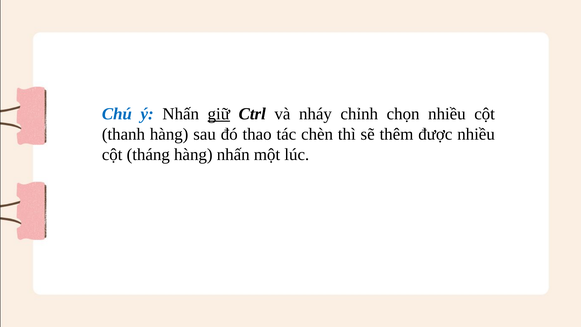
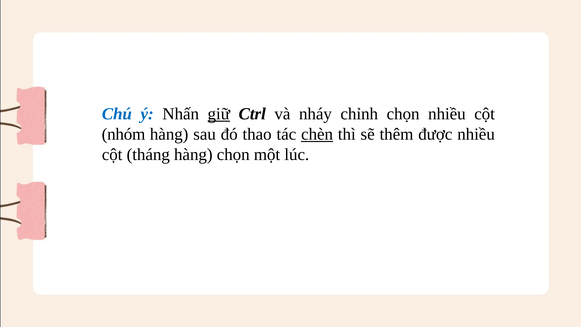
thanh: thanh -> nhóm (123, 134)
chèn underline: none -> present (317, 134)
hàng nhấn: nhấn -> chọn (233, 154)
